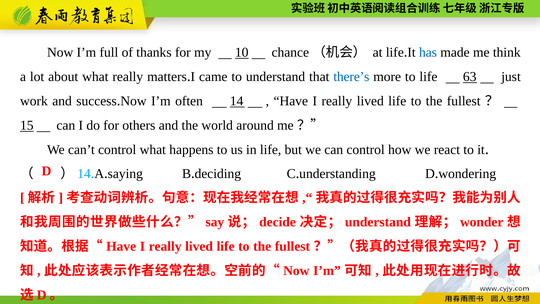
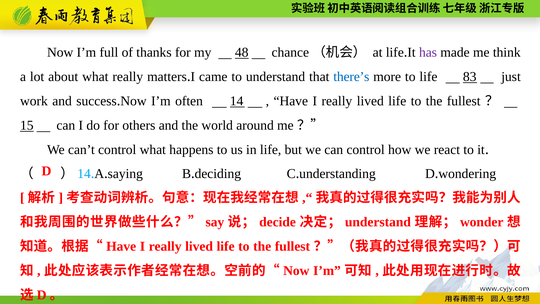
10: 10 -> 48 (242, 52)
has colour: blue -> purple (428, 52)
63: 63 -> 83 (470, 77)
